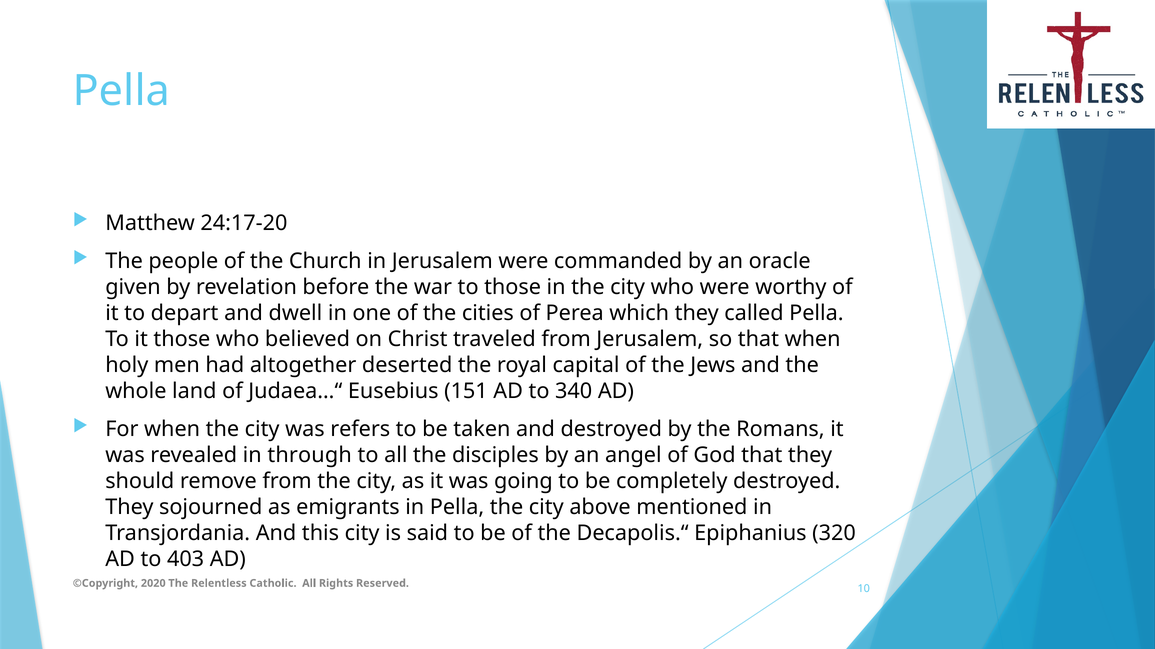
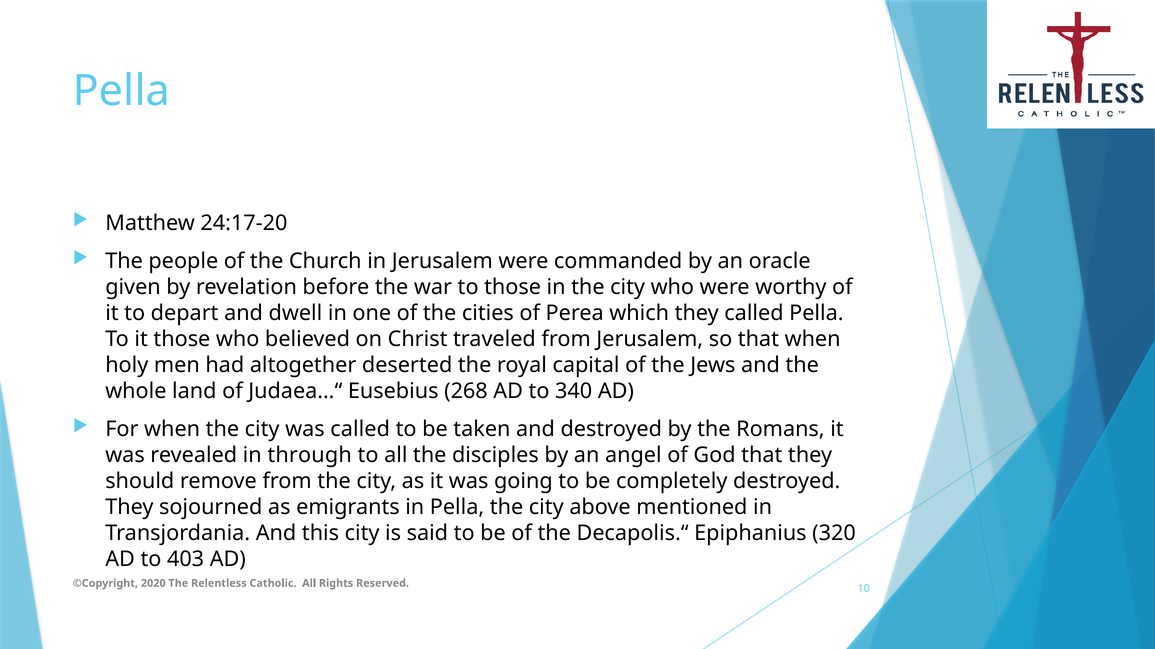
151: 151 -> 268 (466, 391)
was refers: refers -> called (360, 430)
